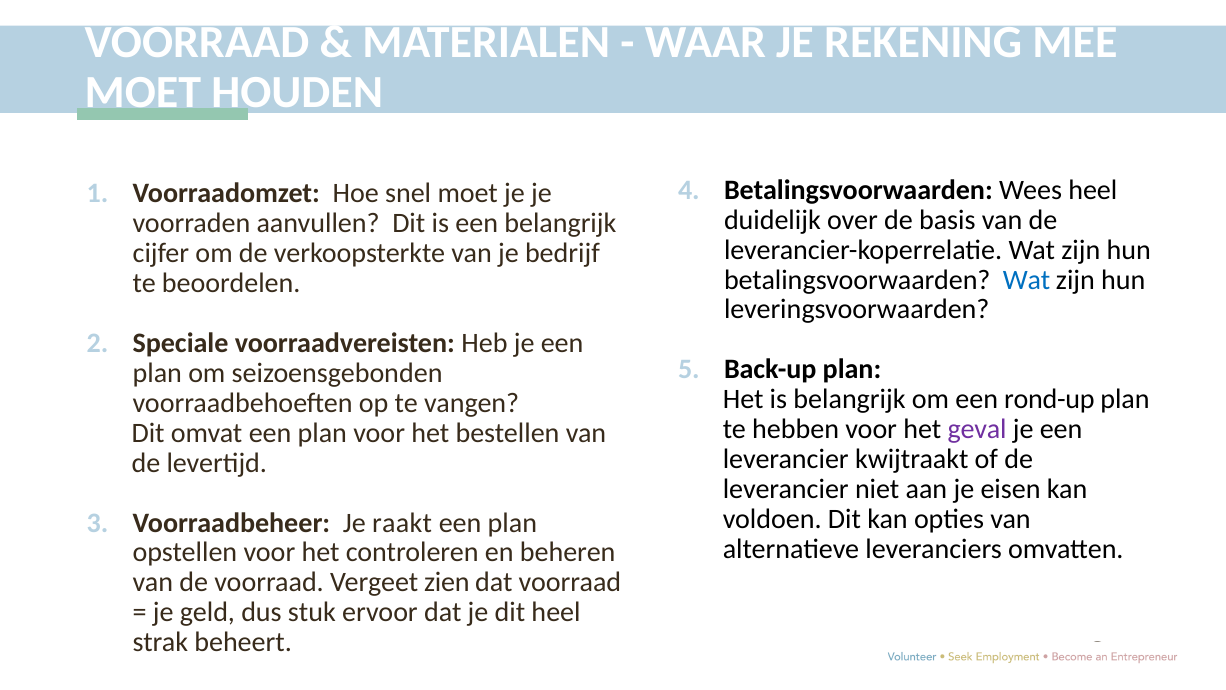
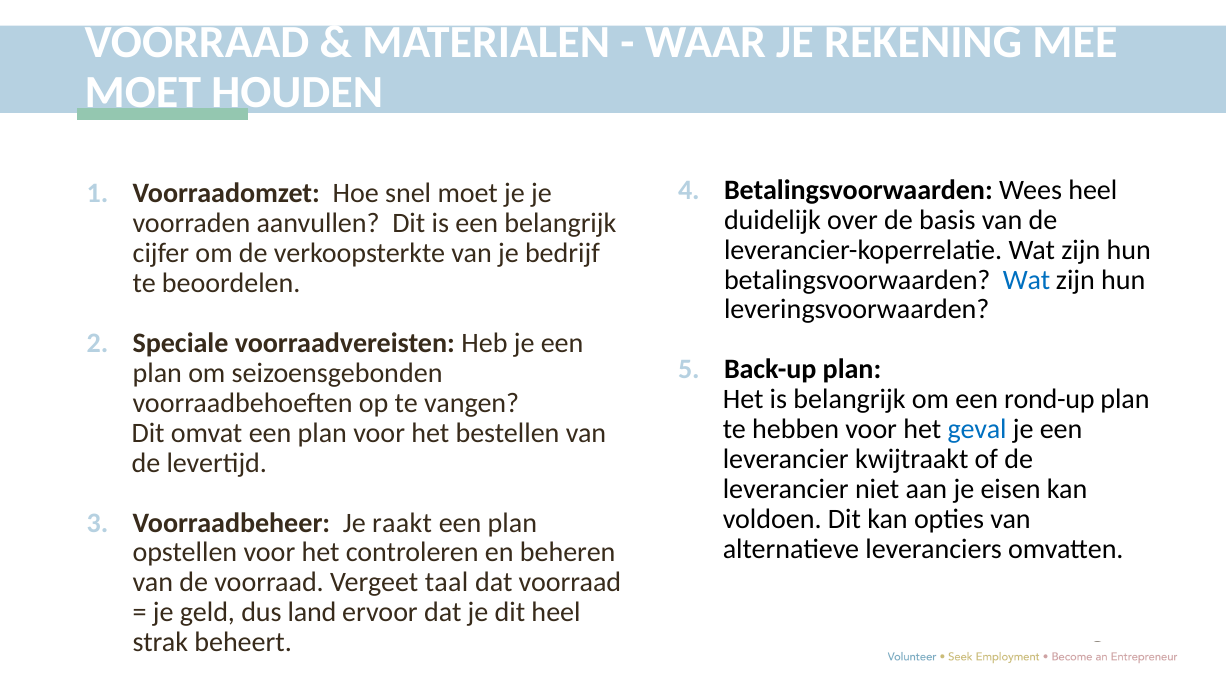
geval colour: purple -> blue (977, 429)
zien: zien -> taal (447, 582)
stuk: stuk -> land (312, 612)
